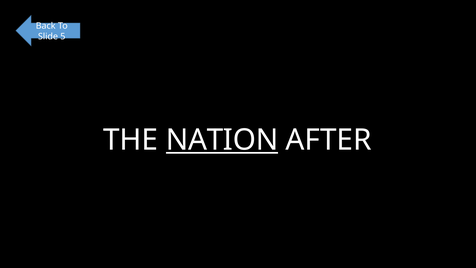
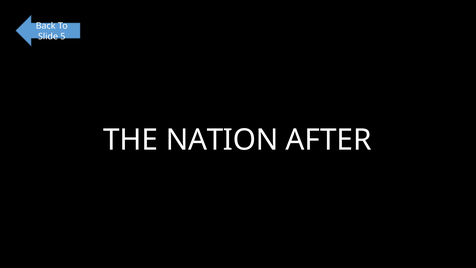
NATION underline: present -> none (222, 140)
